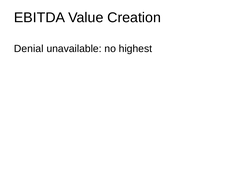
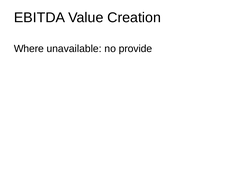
Denial: Denial -> Where (29, 49)
highest: highest -> provide (135, 49)
